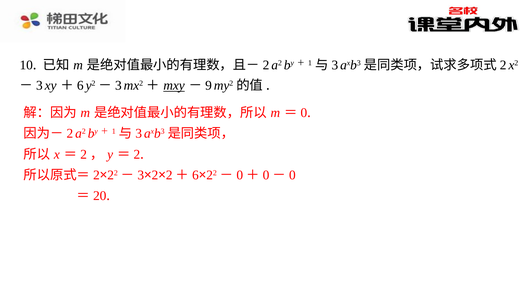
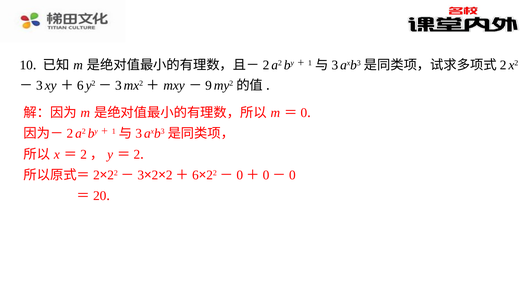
mxy underline: present -> none (174, 85)
